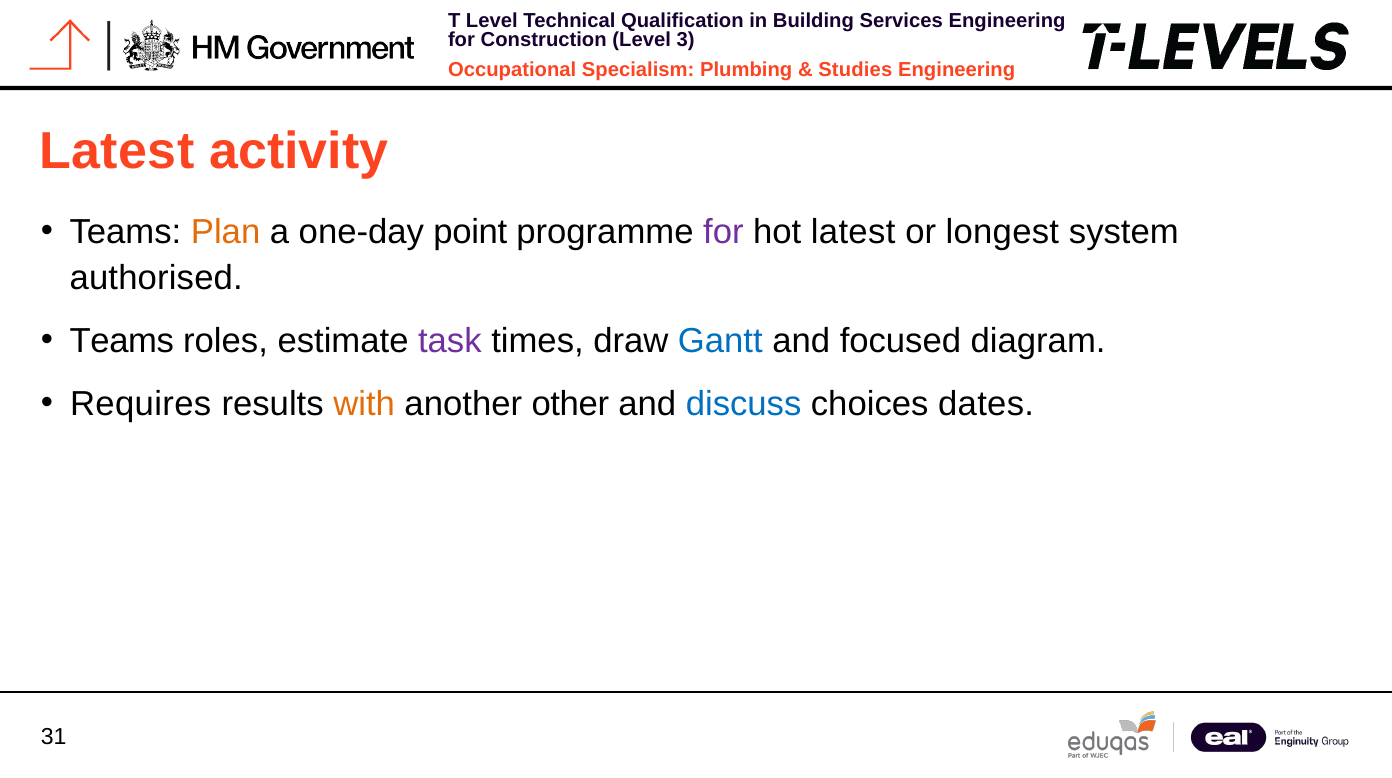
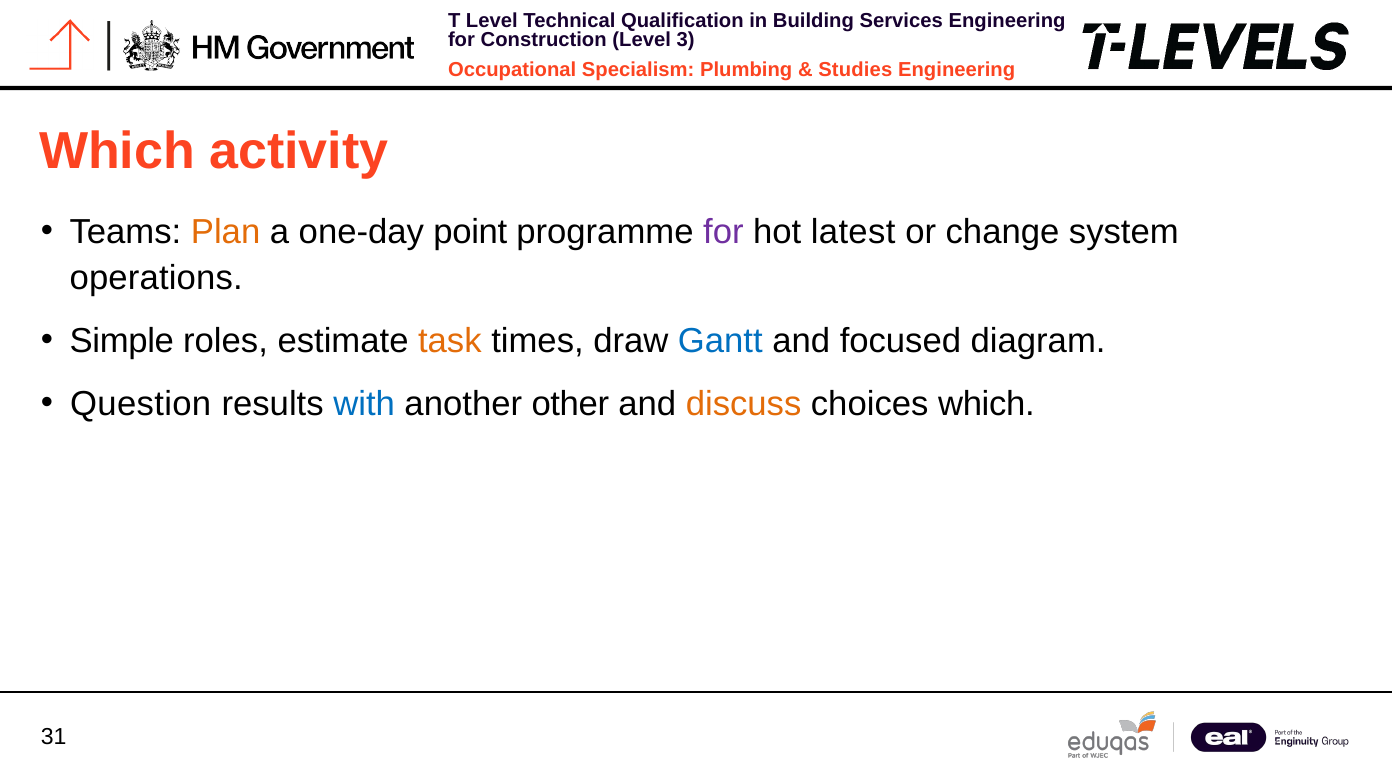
Latest: Latest -> Which (117, 151)
longest: longest -> change (1003, 232)
authorised: authorised -> operations (156, 278)
Teams: Teams -> Simple (122, 341)
task colour: purple -> orange (450, 341)
Requires: Requires -> Question (141, 404)
with colour: orange -> blue (364, 404)
discuss colour: blue -> orange (744, 404)
choices dates: dates -> which (986, 404)
